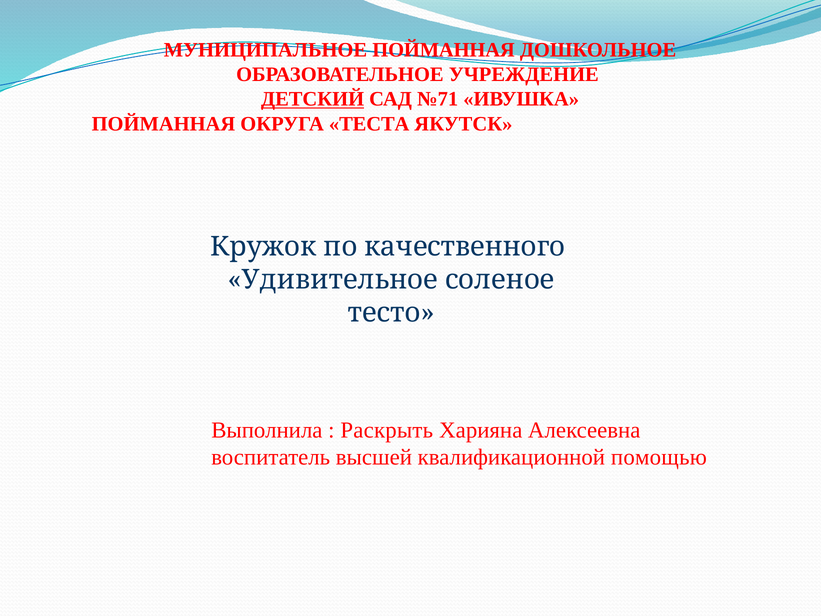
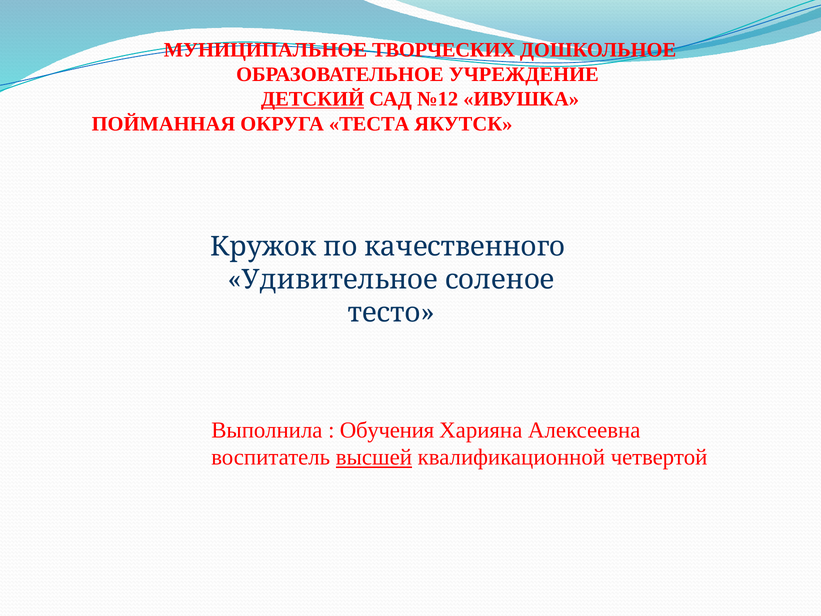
МУНИЦИПАЛЬНОЕ ПОЙМАННАЯ: ПОЙМАННАЯ -> ТВОРЧЕСКИХ (444, 50)
№71: №71 -> №12 (438, 99)
Раскрыть: Раскрыть -> Обучения (387, 430)
высшей underline: none -> present (374, 457)
помощью: помощью -> четвертой (659, 457)
